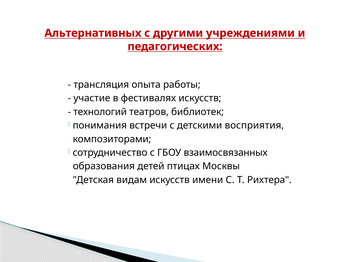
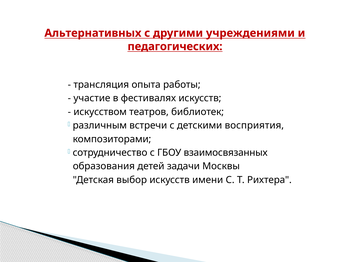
технологий: технологий -> искусством (100, 112)
понимания: понимания -> различным (100, 126)
птицах: птицах -> задачи (183, 167)
видам: видам -> выбор (132, 180)
